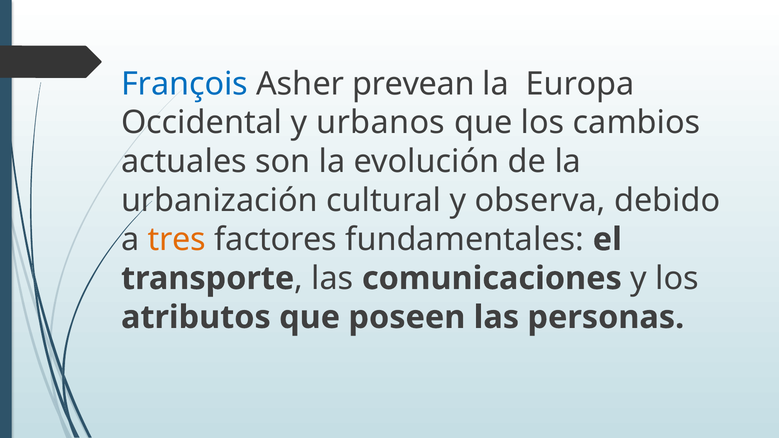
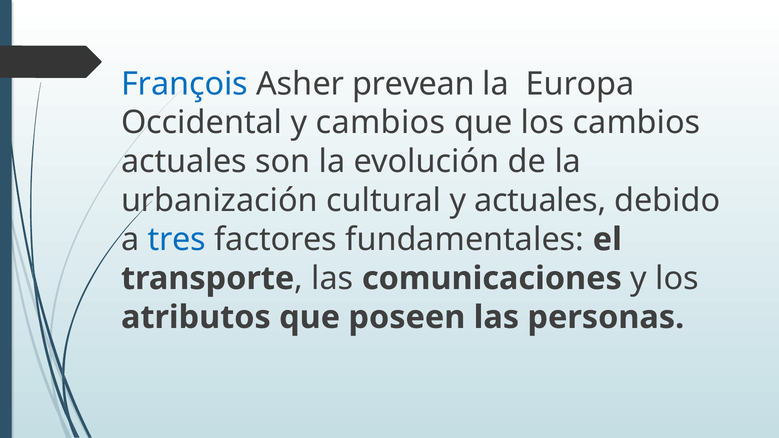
y urbanos: urbanos -> cambios (381, 123)
y observa: observa -> actuales (540, 201)
tres colour: orange -> blue (177, 240)
